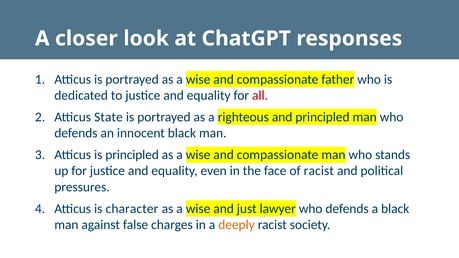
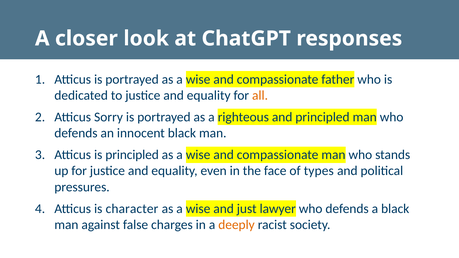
all colour: red -> orange (260, 95)
State: State -> Sorry (109, 117)
of racist: racist -> types (319, 171)
